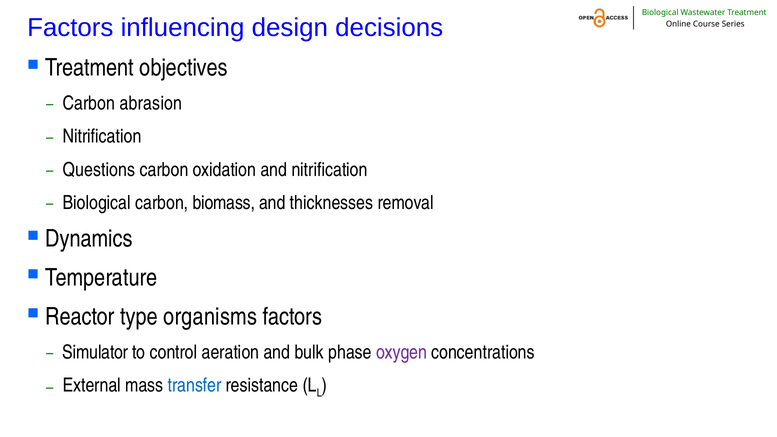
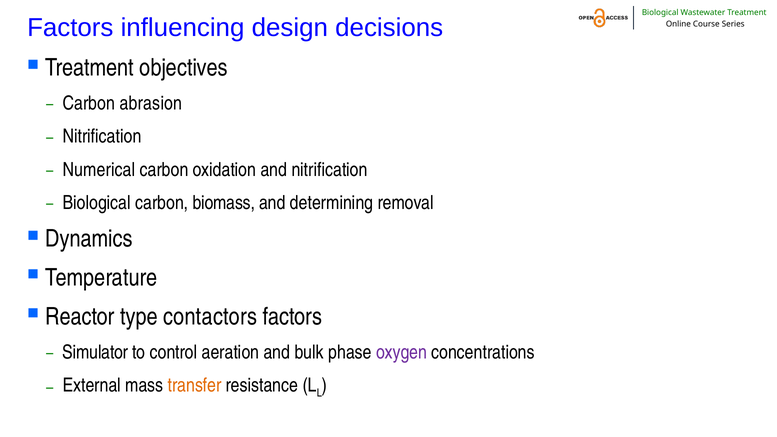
Questions: Questions -> Numerical (99, 170)
thicknesses: thicknesses -> determining (332, 203)
organisms: organisms -> contactors (210, 317)
transfer colour: blue -> orange (195, 385)
